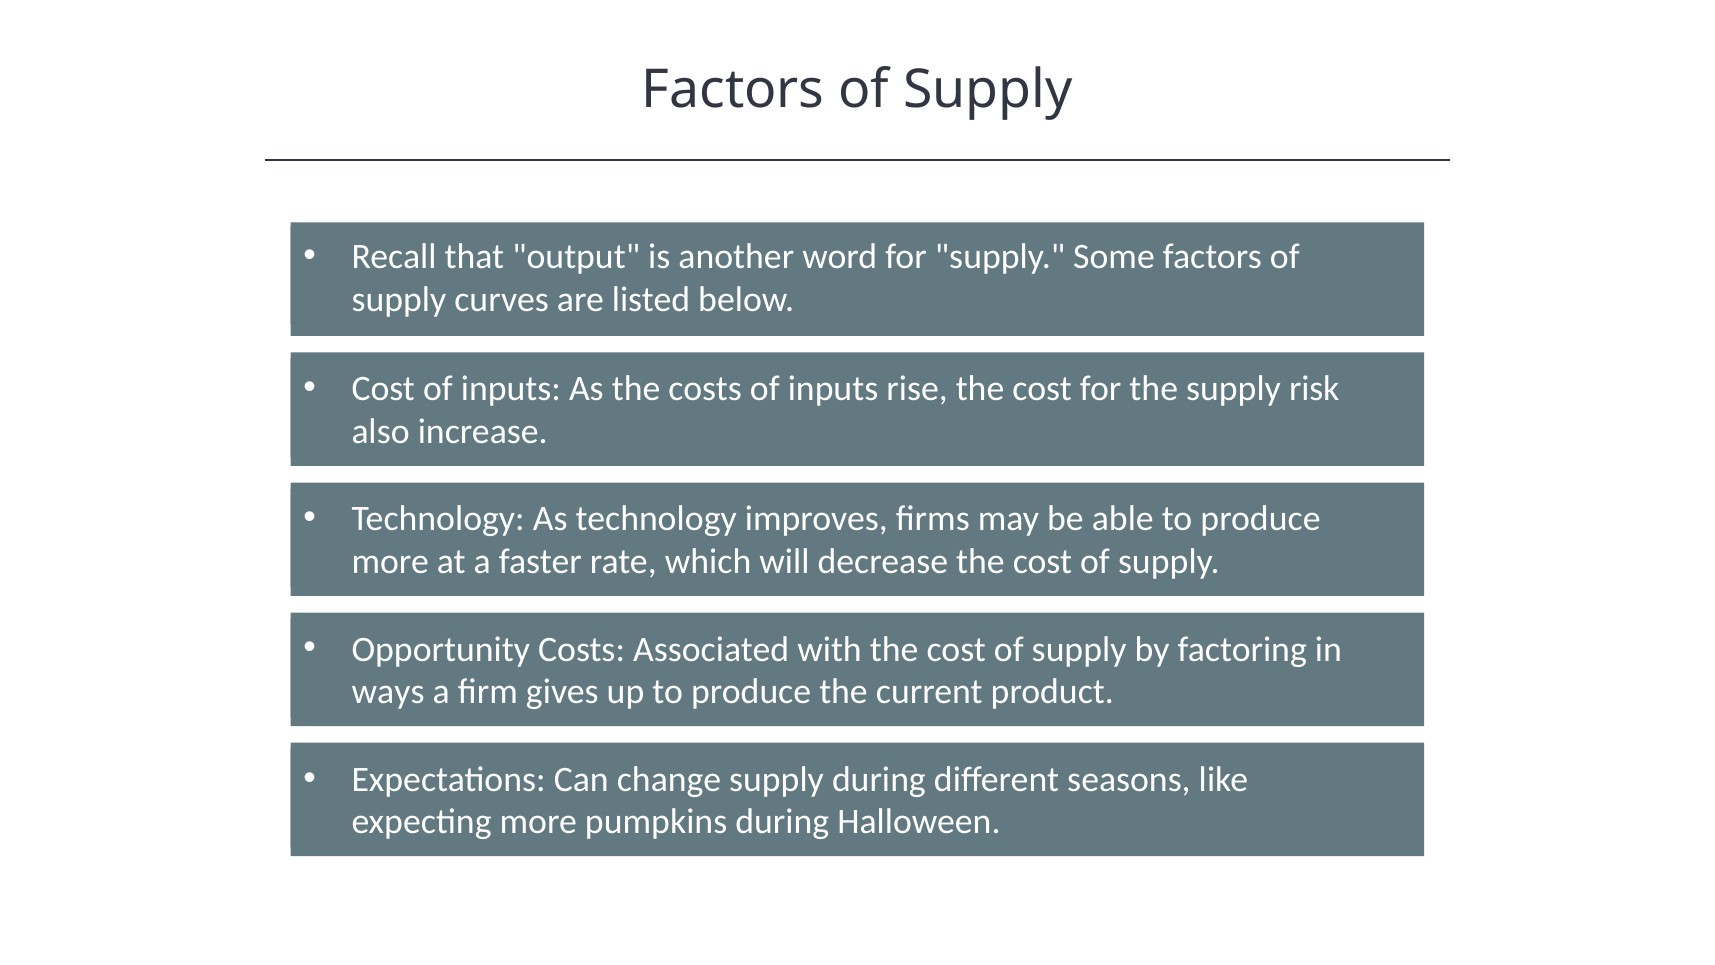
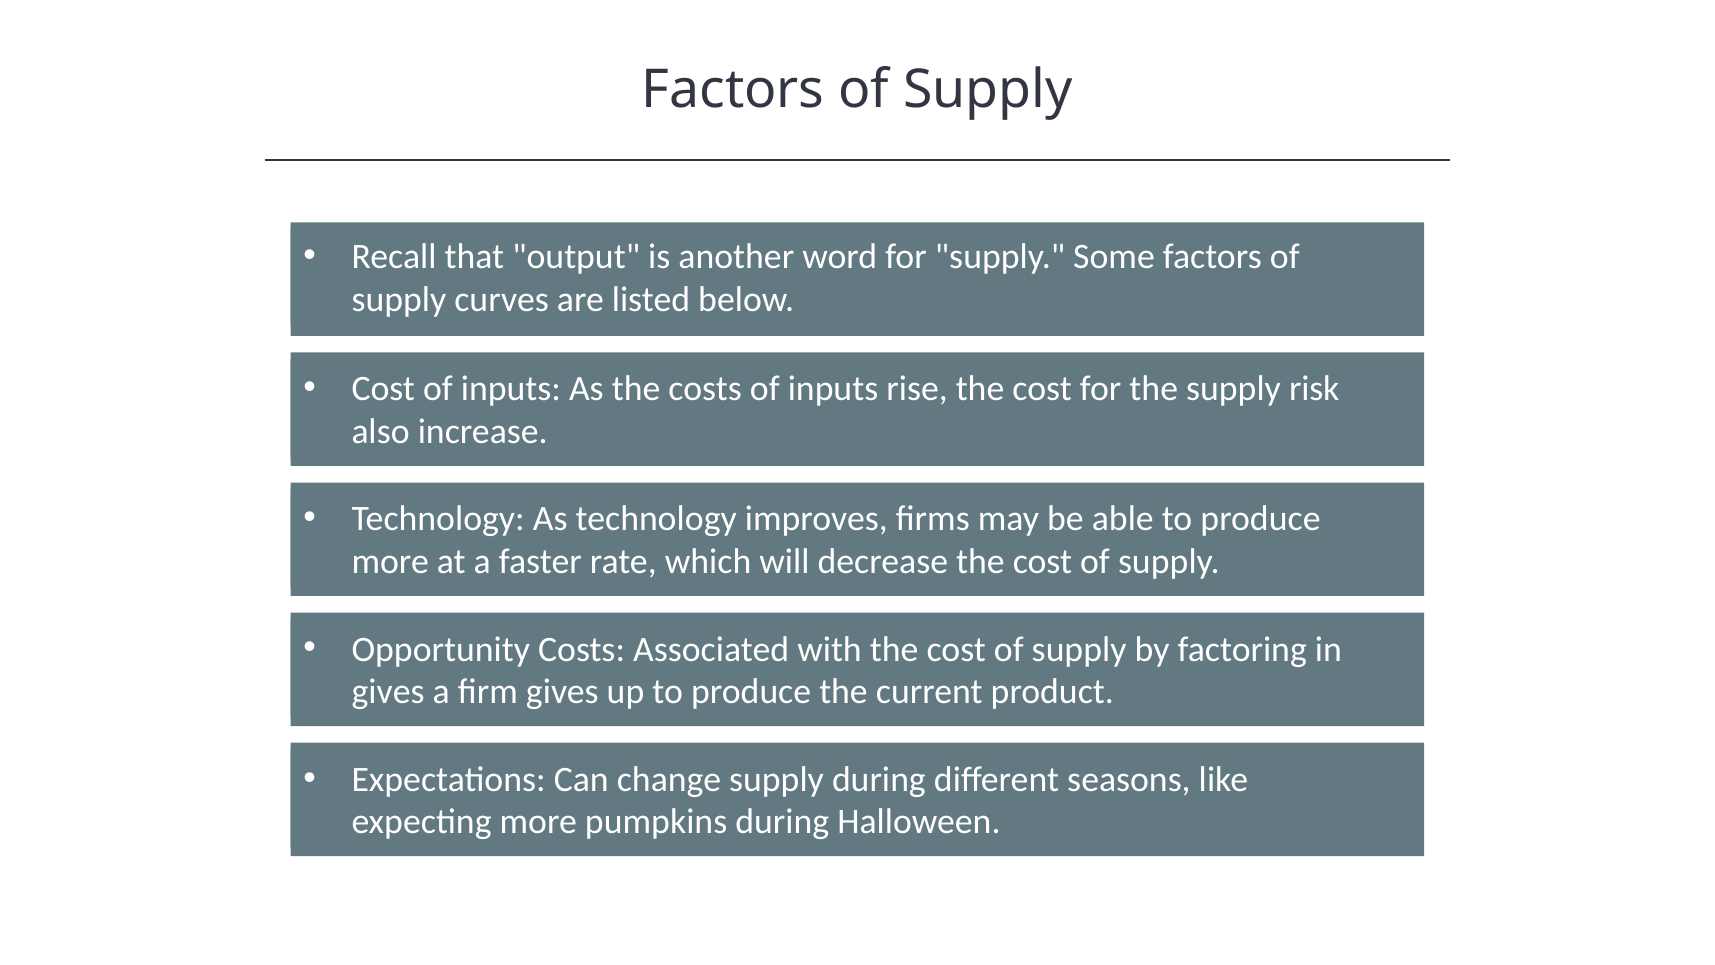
ways: ways -> gives (388, 692)
